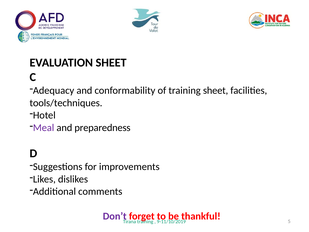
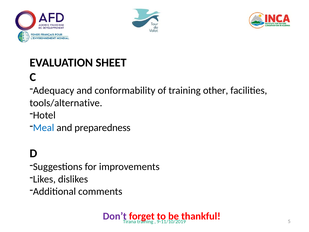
training sheet: sheet -> other (216, 90)
tools/techniques: tools/techniques -> tools/alternative (66, 103)
Meal colour: purple -> blue (44, 127)
